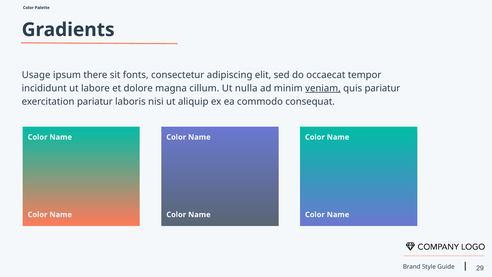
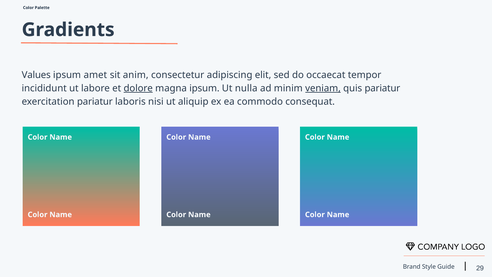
Usage: Usage -> Values (36, 75)
there: there -> amet (95, 75)
fonts: fonts -> anim (136, 75)
dolore underline: none -> present (138, 88)
magna cillum: cillum -> ipsum (204, 88)
